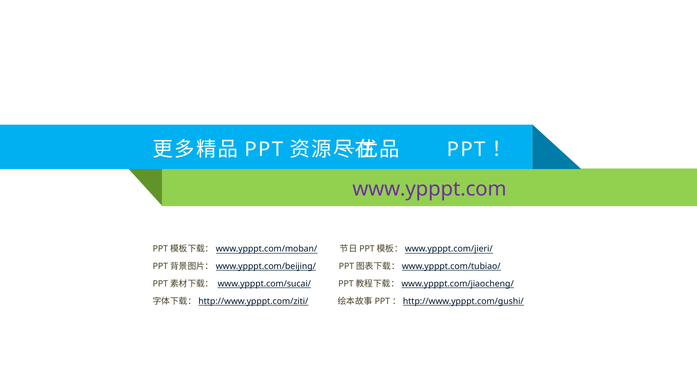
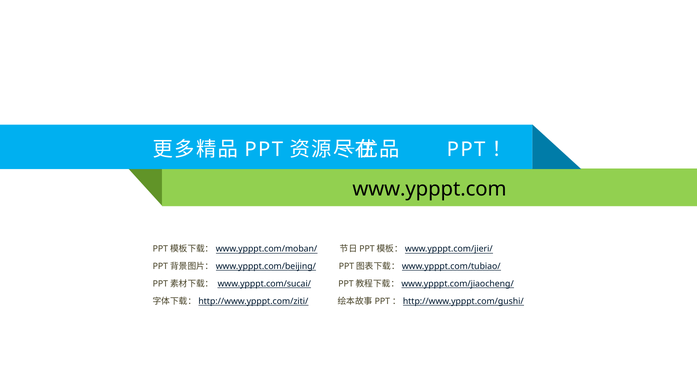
www.ypppt.com colour: purple -> black (429, 189)
